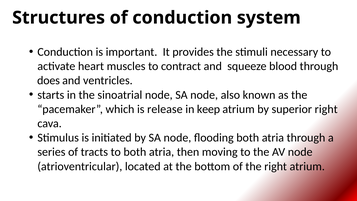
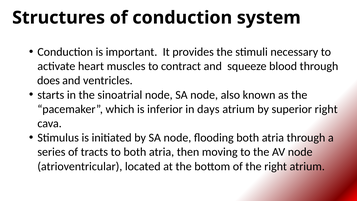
release: release -> inferior (165, 109)
keep: keep -> days (208, 109)
